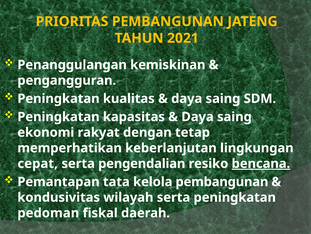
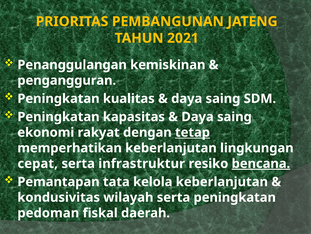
tetap underline: none -> present (193, 132)
pengendalian: pengendalian -> infrastruktur (142, 163)
kelola pembangunan: pembangunan -> keberlanjutan (222, 181)
